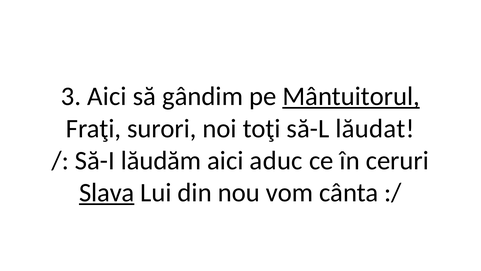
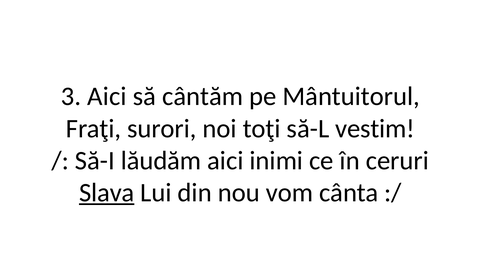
gândim: gândim -> cântăm (203, 96)
Mântuitorul underline: present -> none (351, 96)
lăudat: lăudat -> vestim (375, 128)
aduc: aduc -> inimi (276, 160)
